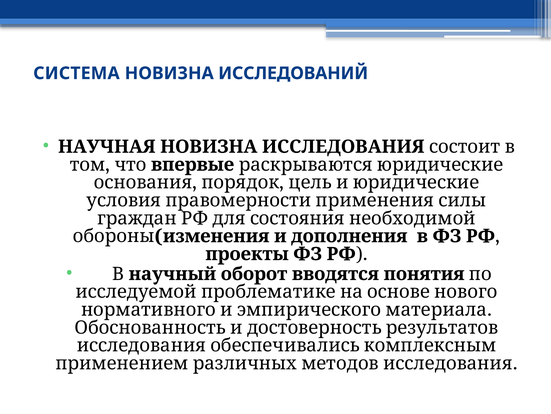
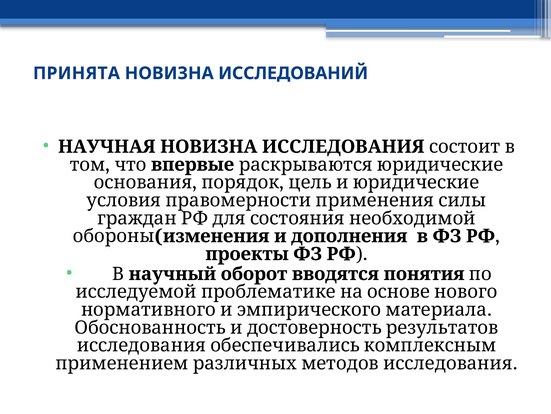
СИСТЕМА: СИСТЕМА -> ПРИНЯТА (76, 73)
